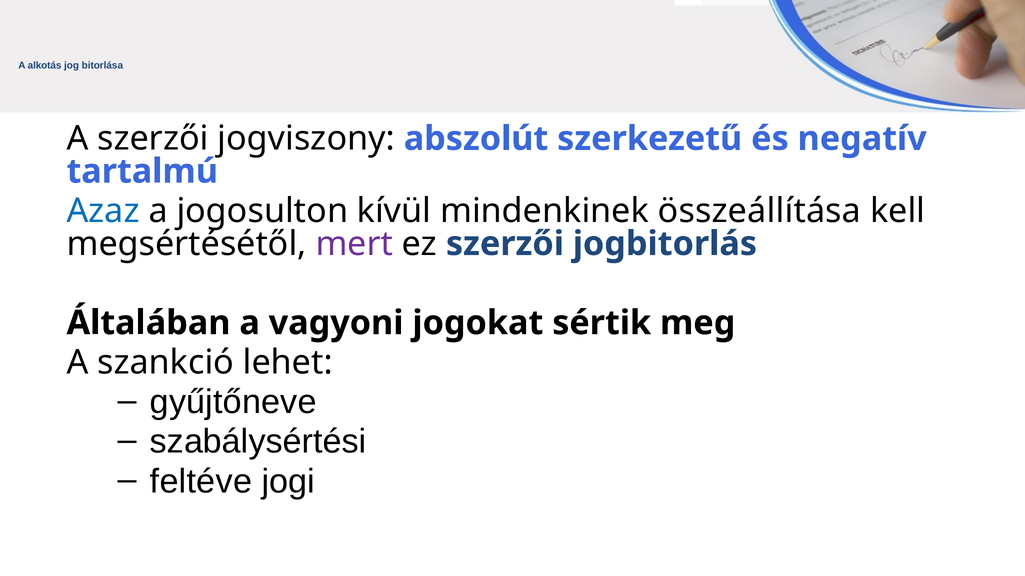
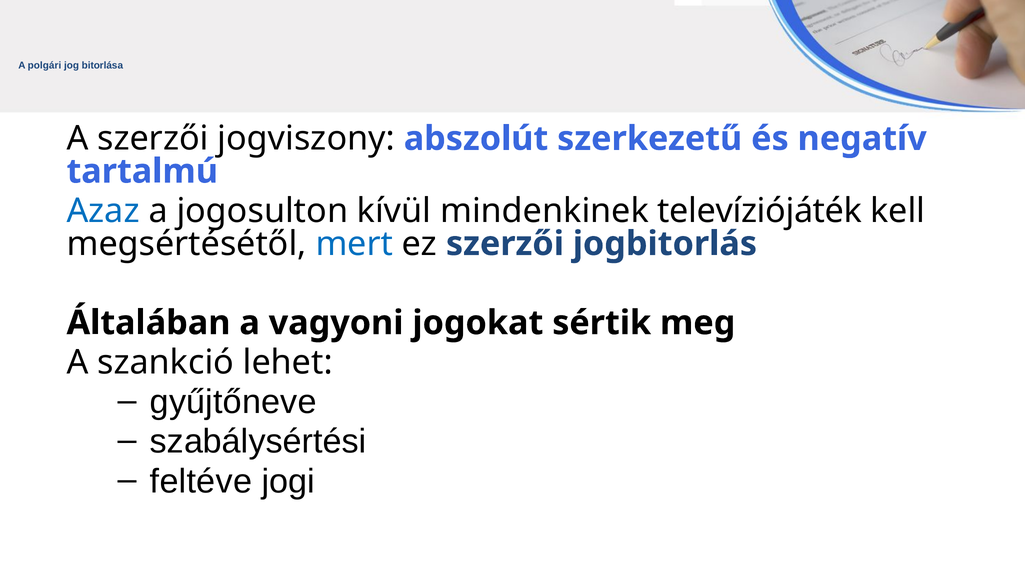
alkotás: alkotás -> polgári (44, 66)
összeállítása: összeállítása -> televíziójáték (760, 211)
mert colour: purple -> blue (354, 244)
